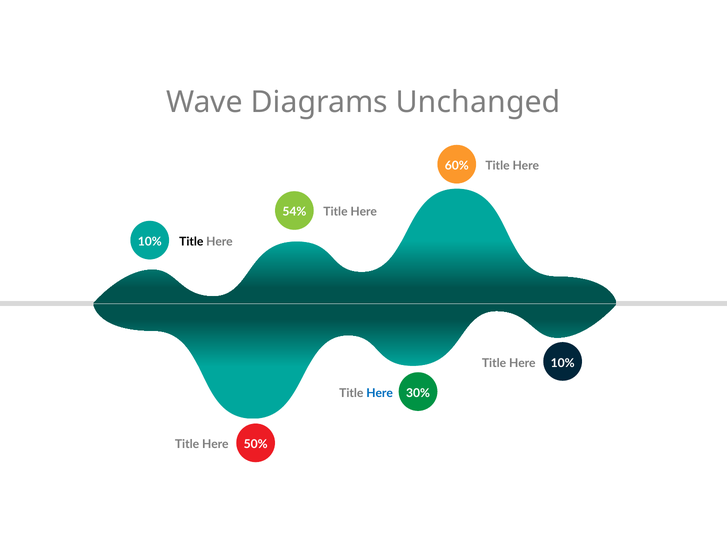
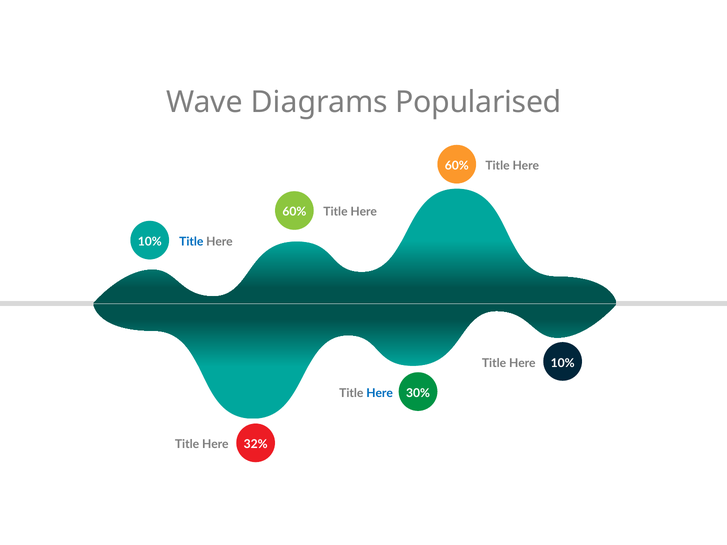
Unchanged: Unchanged -> Popularised (478, 102)
54%: 54% -> 60% (294, 212)
Title colour: black -> blue (191, 242)
50%: 50% -> 32% (256, 445)
